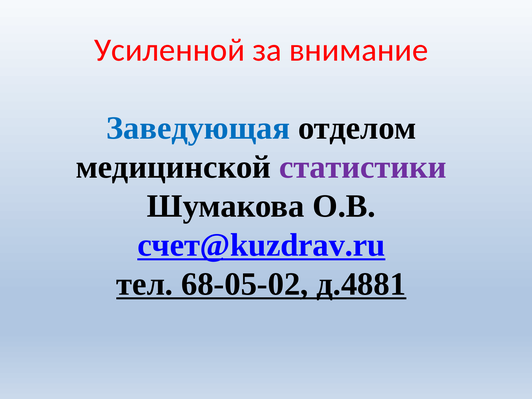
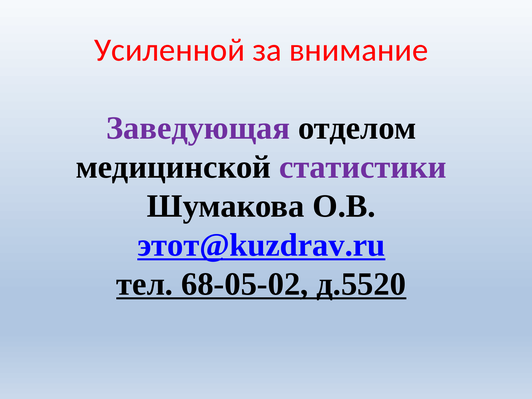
Заведующая colour: blue -> purple (198, 128)
счет@kuzdrav.ru: счет@kuzdrav.ru -> этот@kuzdrav.ru (261, 245)
д.4881: д.4881 -> д.5520 (361, 284)
